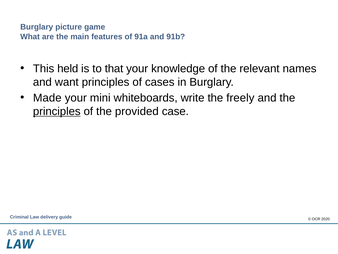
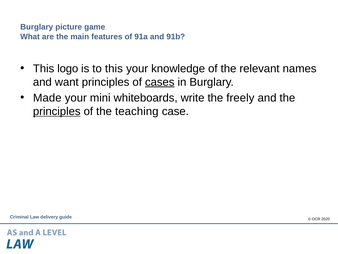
held: held -> logo (68, 68)
to that: that -> this (114, 68)
cases underline: none -> present (160, 82)
provided: provided -> teaching (137, 111)
